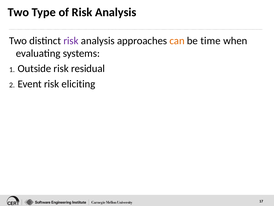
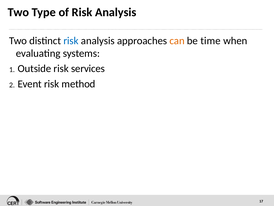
risk colour: purple -> blue (71, 41)
residual: residual -> services (88, 68)
eliciting: eliciting -> method (78, 84)
